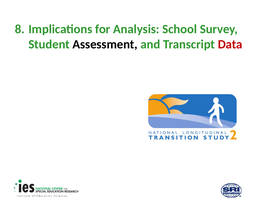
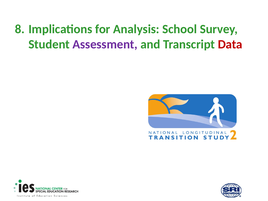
Assessment colour: black -> purple (105, 44)
